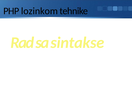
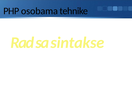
lozinkom: lozinkom -> osobama (39, 11)
